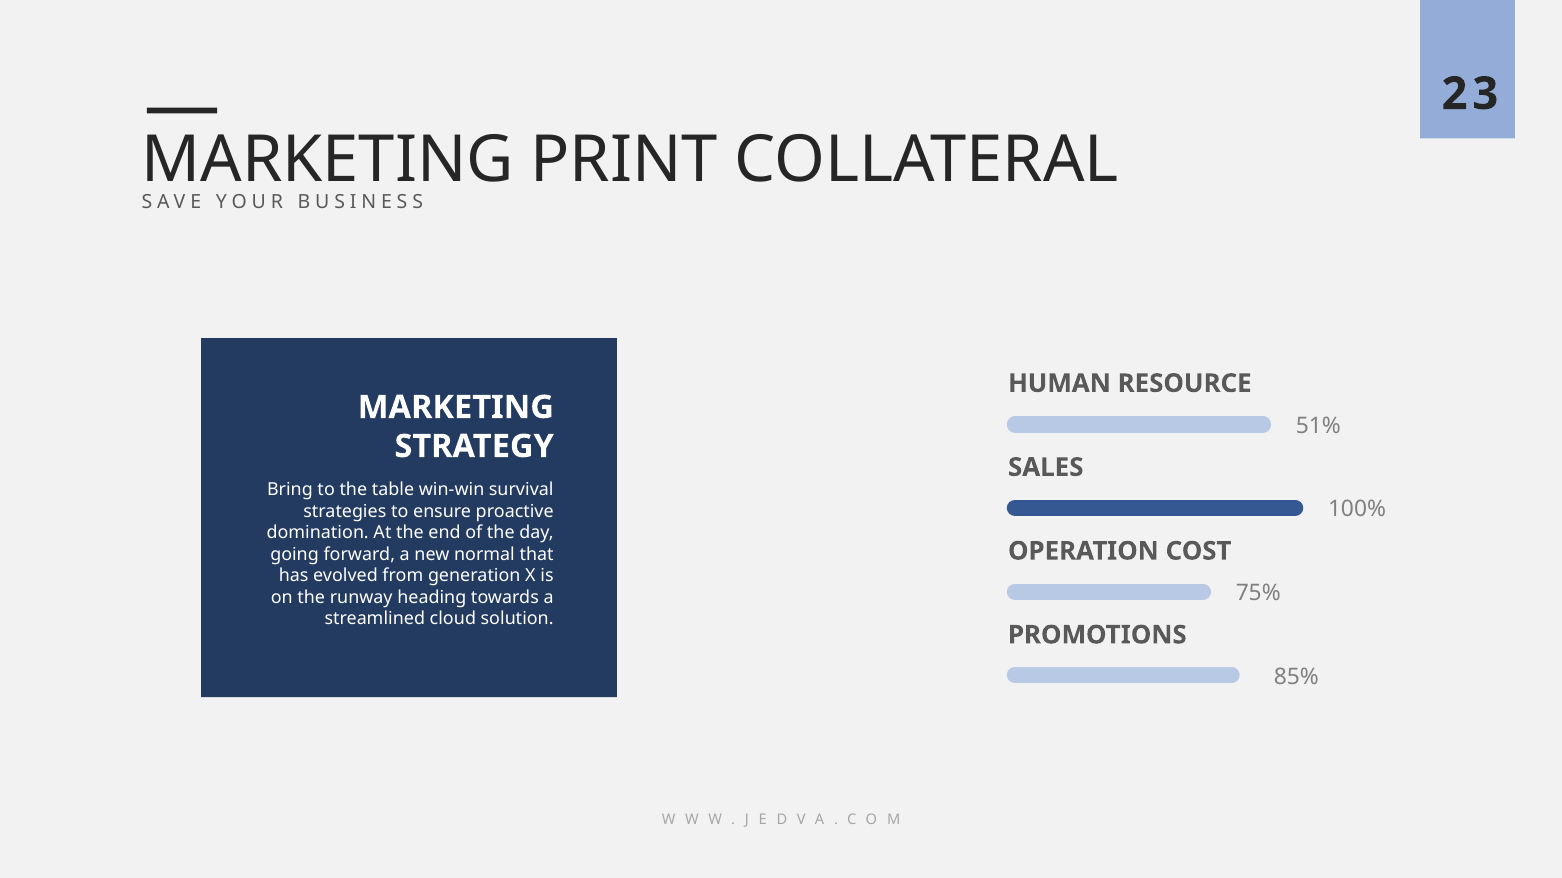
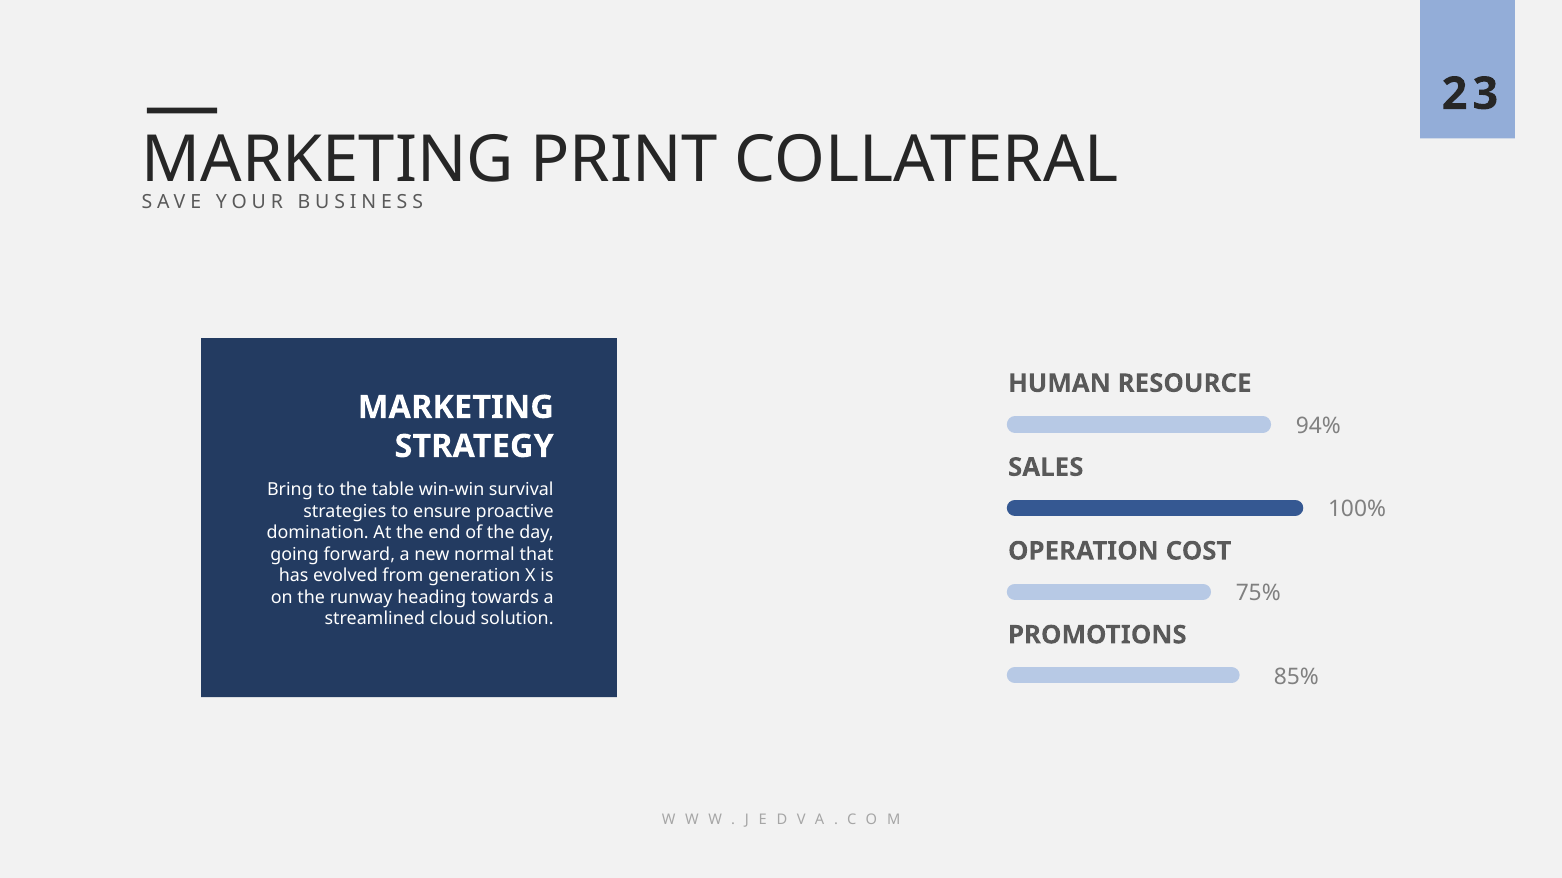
51%: 51% -> 94% (1318, 426)
